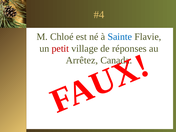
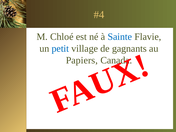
petit colour: red -> blue (60, 48)
réponses: réponses -> gagnants (129, 48)
Arrêtez: Arrêtez -> Papiers (82, 60)
